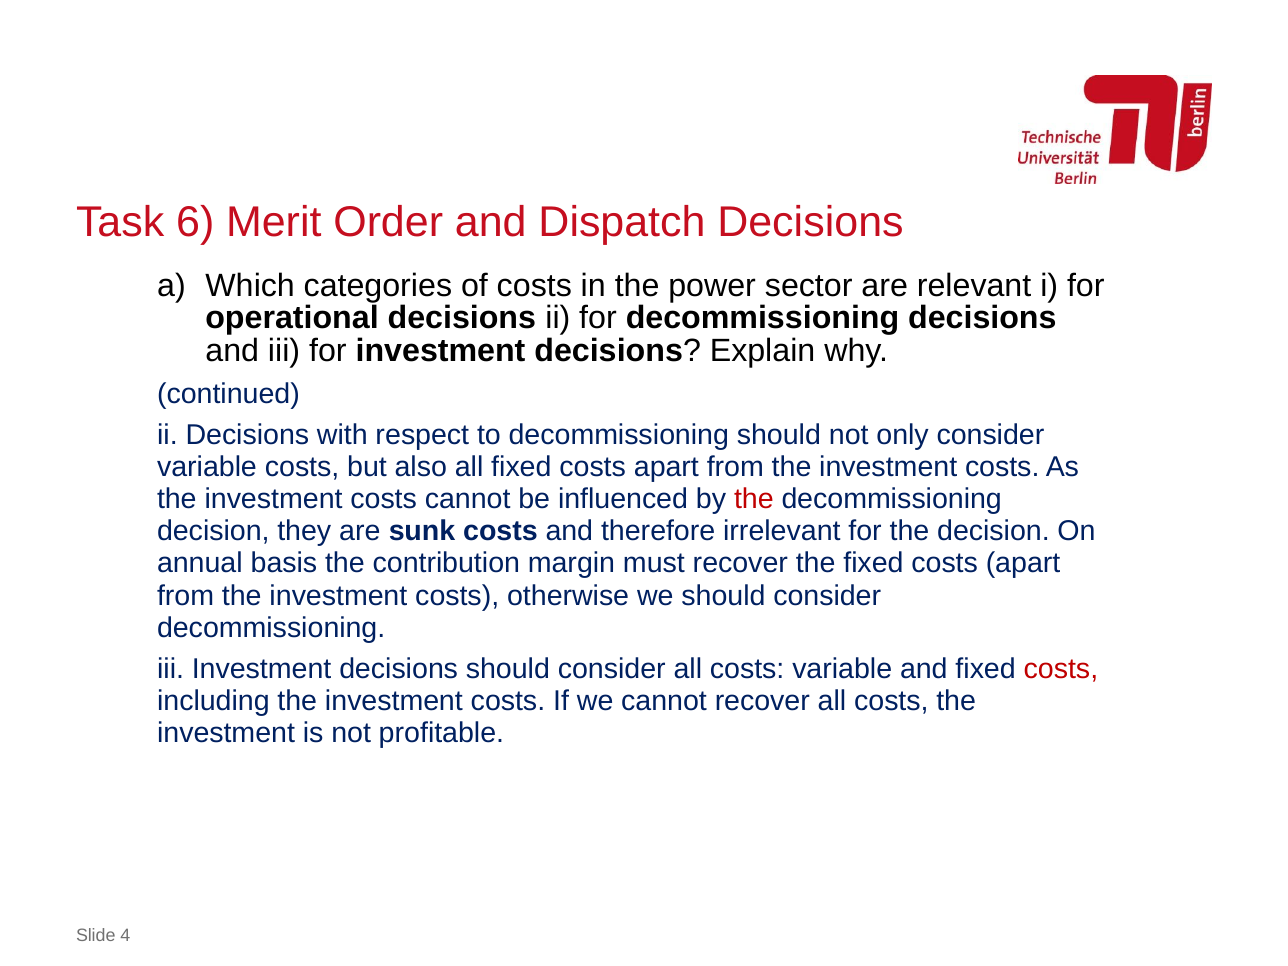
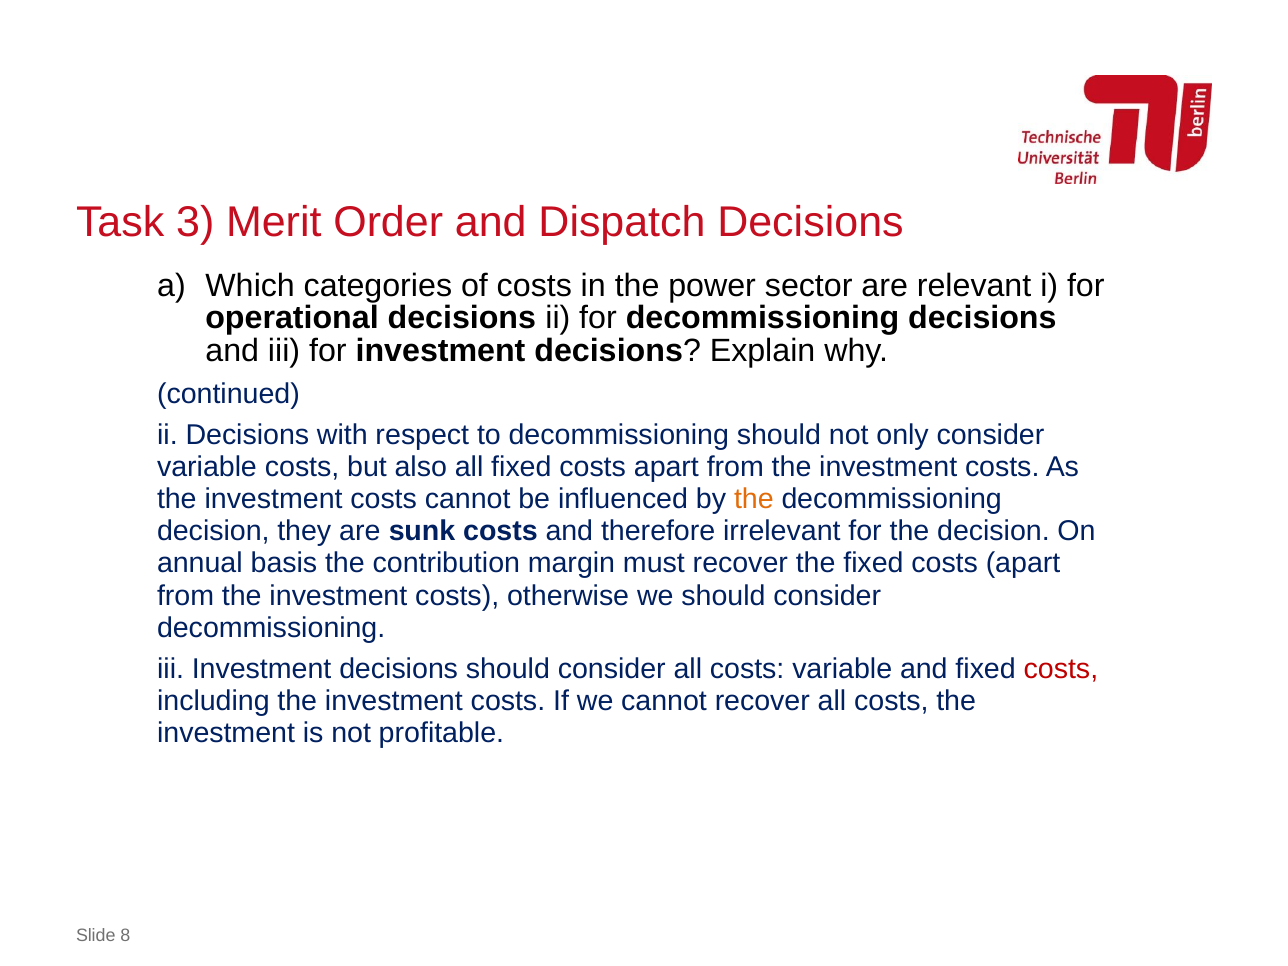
6: 6 -> 3 (195, 222)
the colour: red -> orange (754, 499)
4: 4 -> 8 (125, 936)
